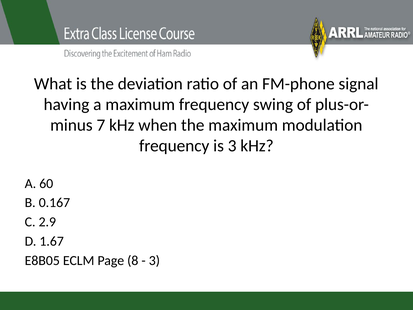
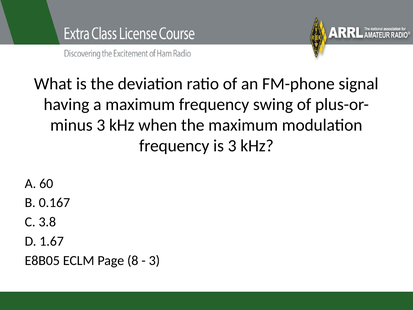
7: 7 -> 3 (101, 125)
2.9: 2.9 -> 3.8 (47, 222)
